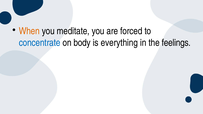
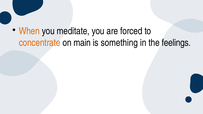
concentrate colour: blue -> orange (40, 43)
body: body -> main (82, 43)
everything: everything -> something (119, 43)
